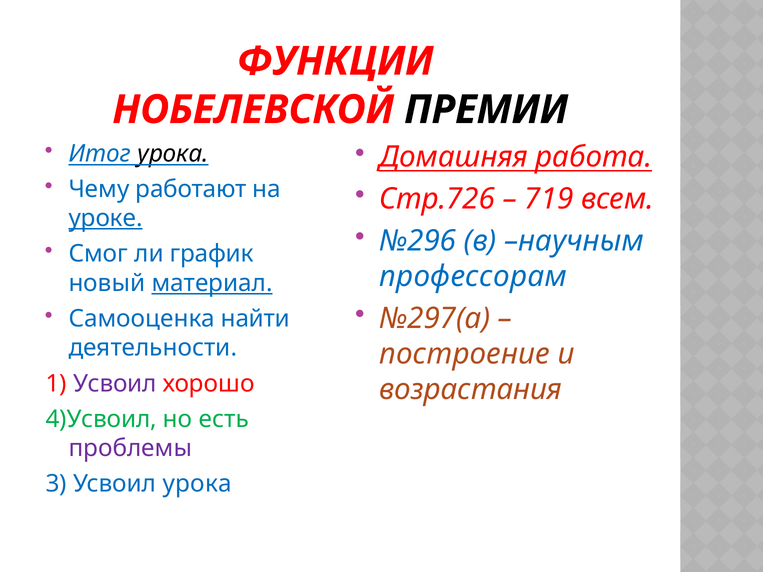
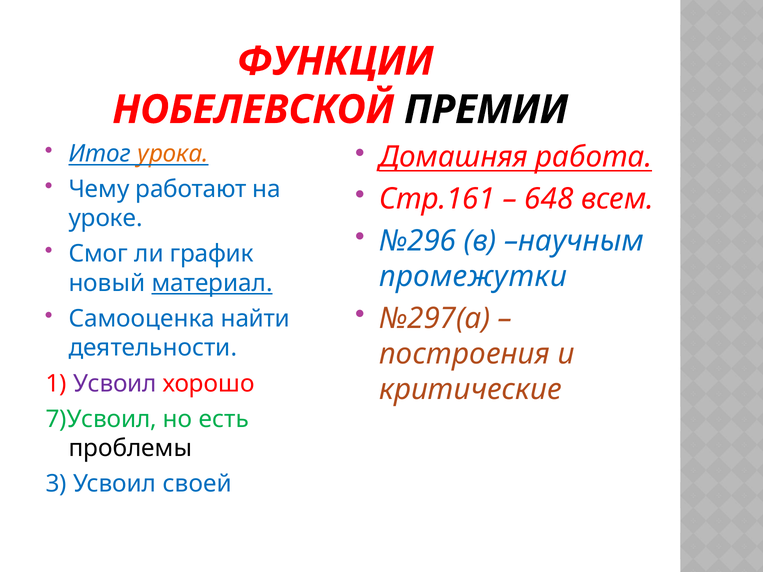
урока colour: black -> orange (173, 154)
Стр.726: Стр.726 -> Стр.161 (437, 199)
719: 719 -> 648 (549, 199)
уроке underline: present -> none (106, 218)
профессорам: профессорам -> промежутки (473, 276)
построение: построение -> построения (465, 354)
возрастания: возрастания -> критические (471, 389)
4)Усвоил: 4)Усвоил -> 7)Усвоил (101, 419)
проблемы colour: purple -> black (130, 448)
Усвоил урока: урока -> своей (197, 484)
